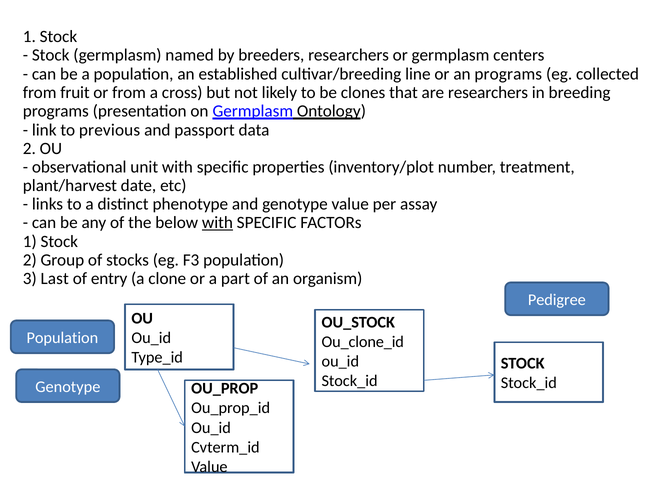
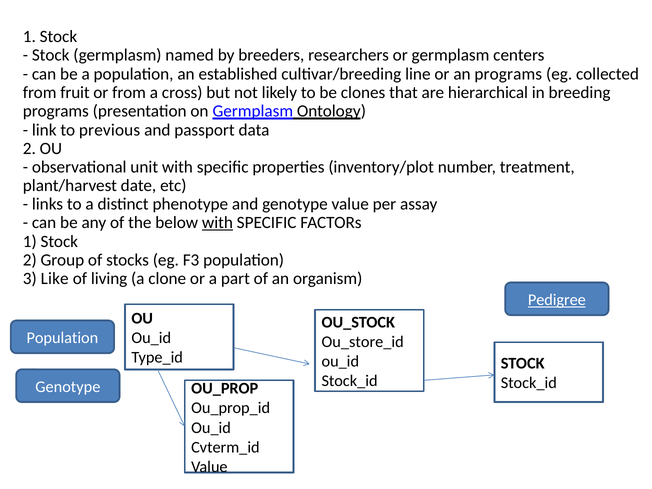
are researchers: researchers -> hierarchical (488, 92)
Last: Last -> Like (55, 279)
entry: entry -> living (109, 279)
Pedigree underline: none -> present (557, 300)
Ou_clone_id: Ou_clone_id -> Ou_store_id (363, 342)
